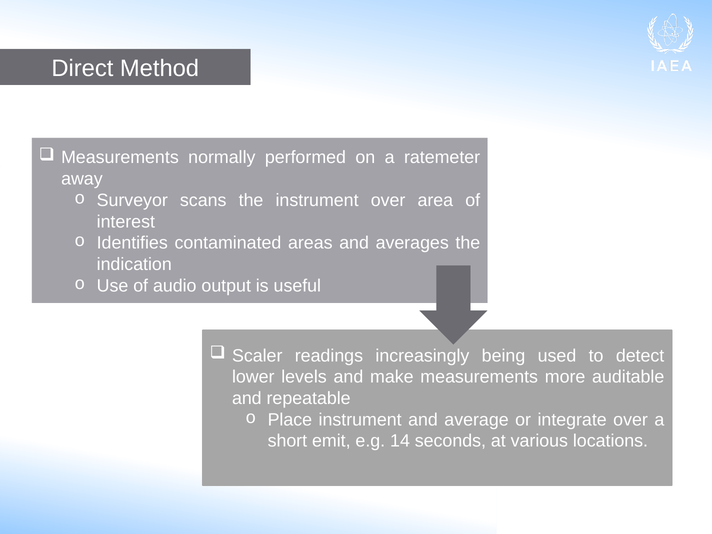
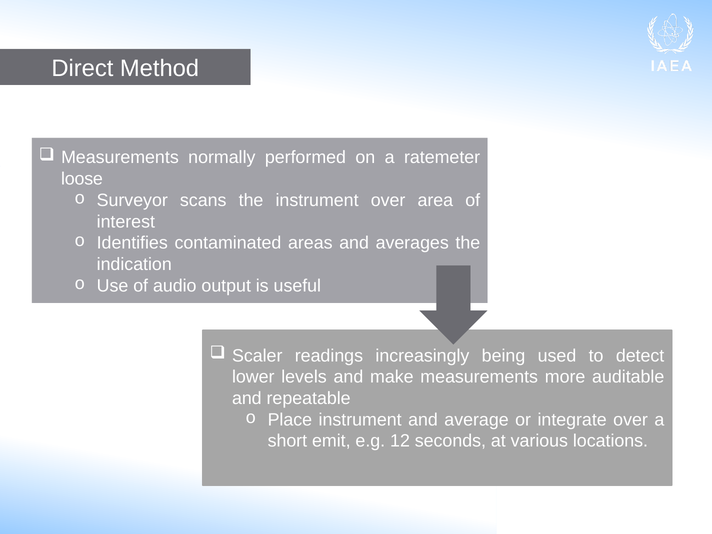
away: away -> loose (82, 179)
14: 14 -> 12 (400, 441)
